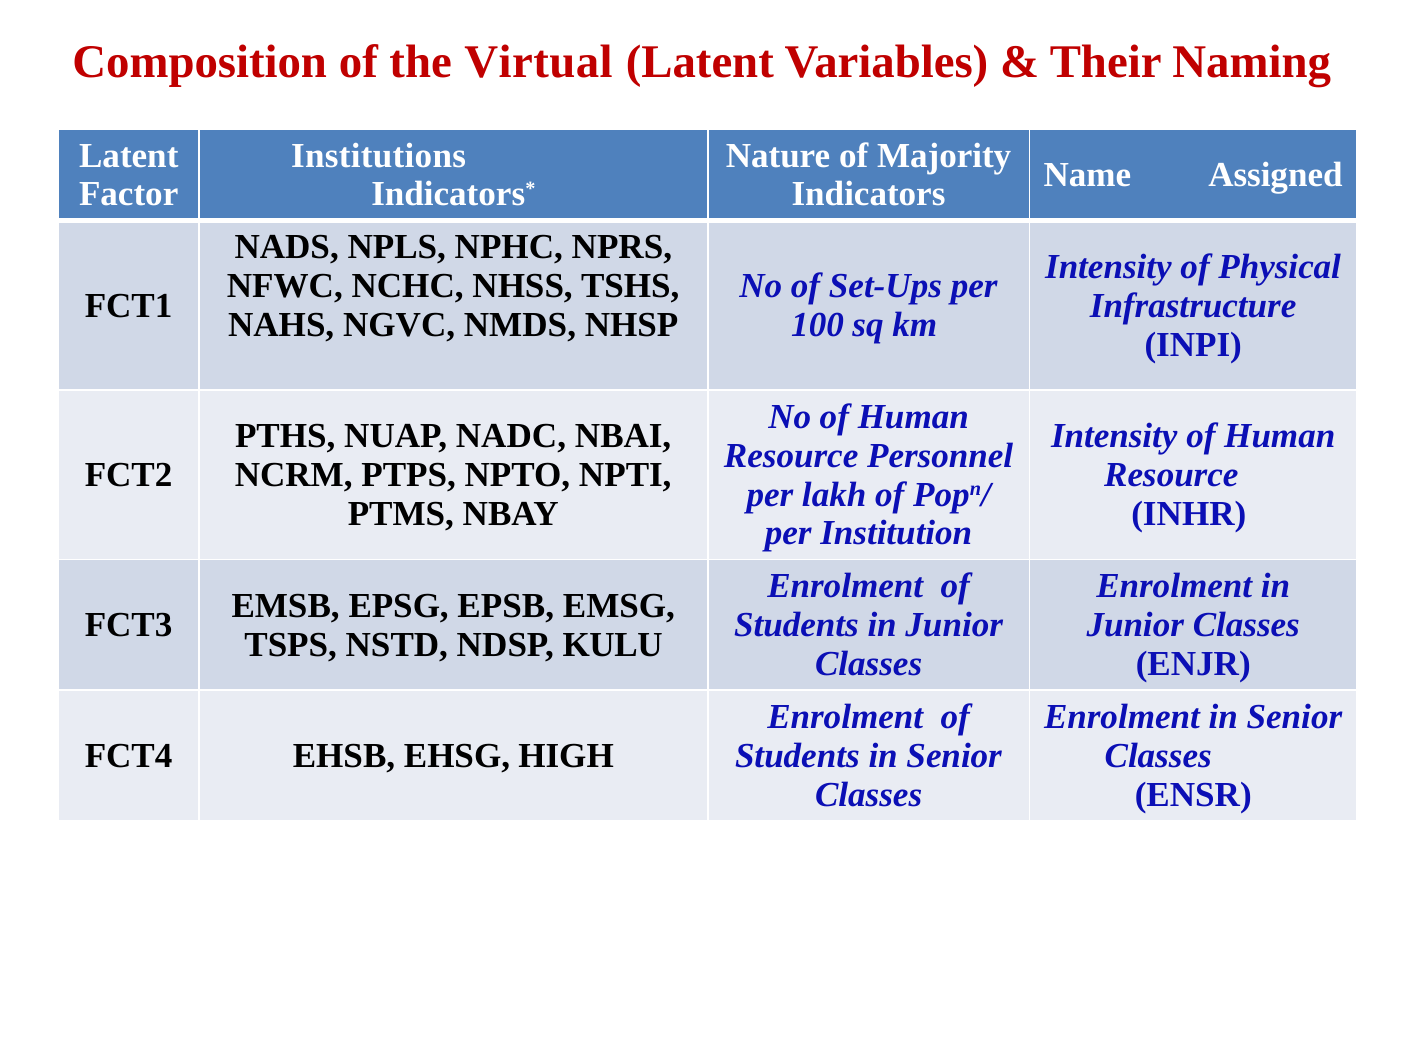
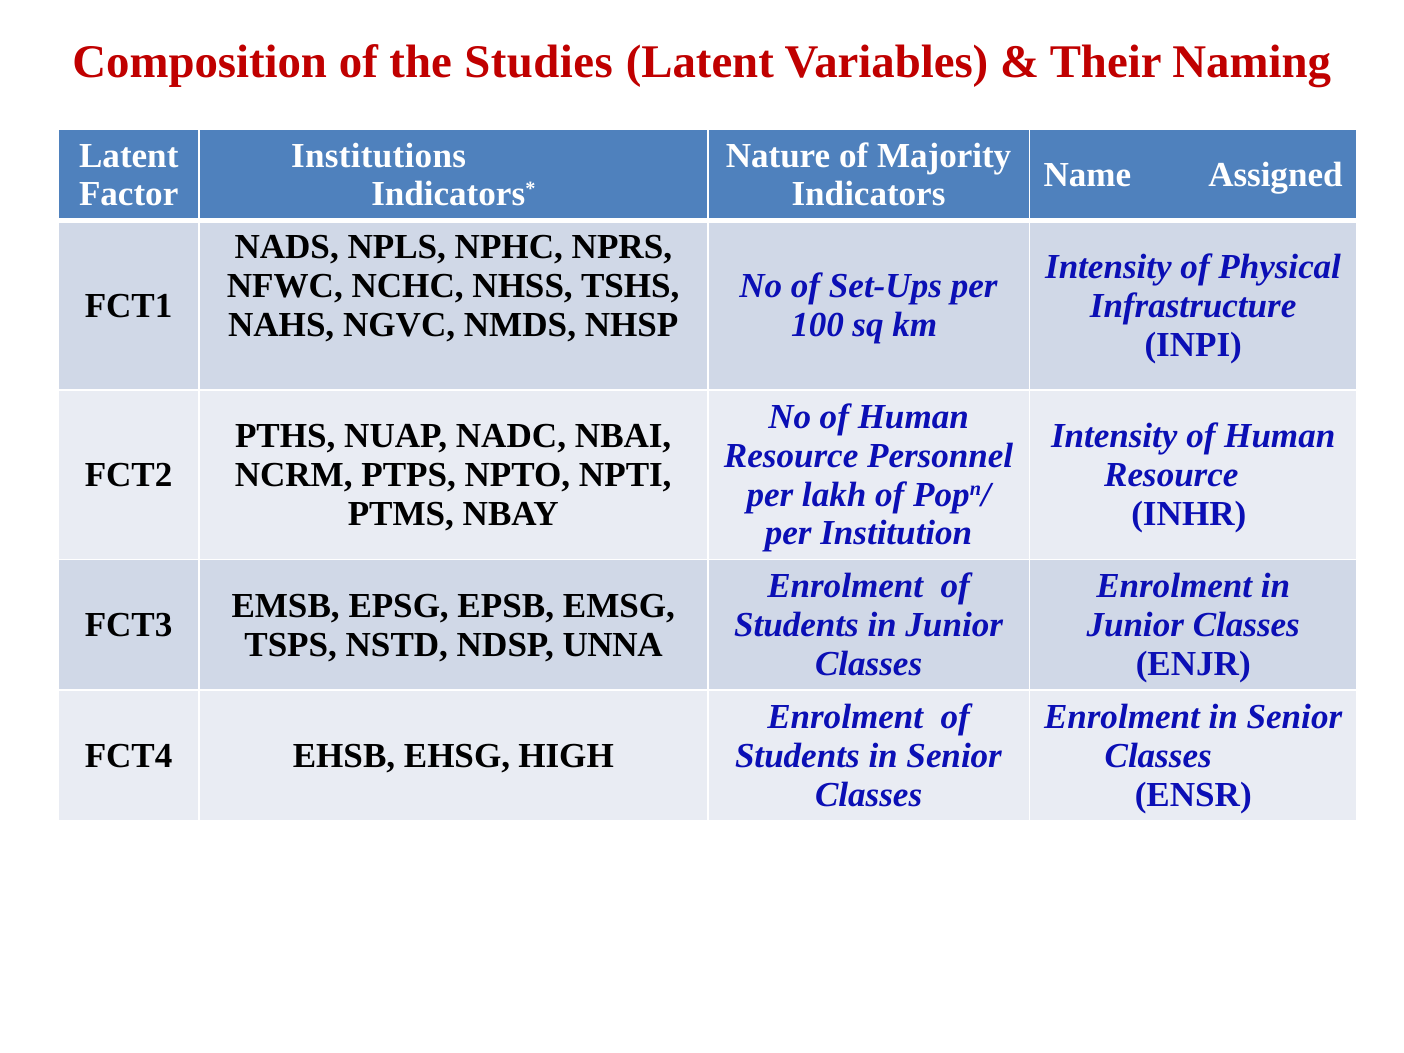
Virtual: Virtual -> Studies (539, 62)
KULU: KULU -> UNNA (613, 645)
